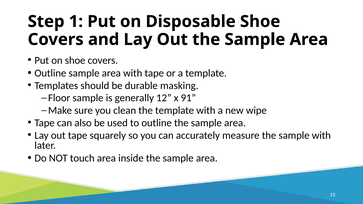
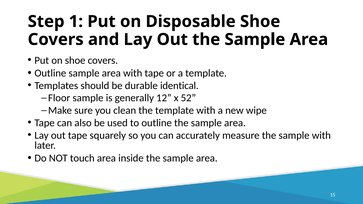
masking: masking -> identical (179, 86)
91: 91 -> 52 (188, 98)
